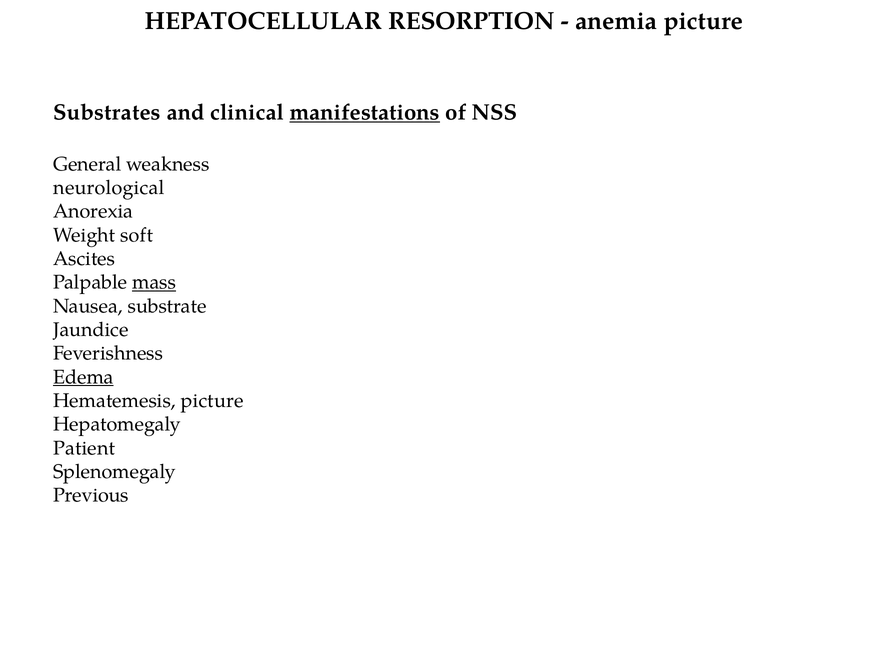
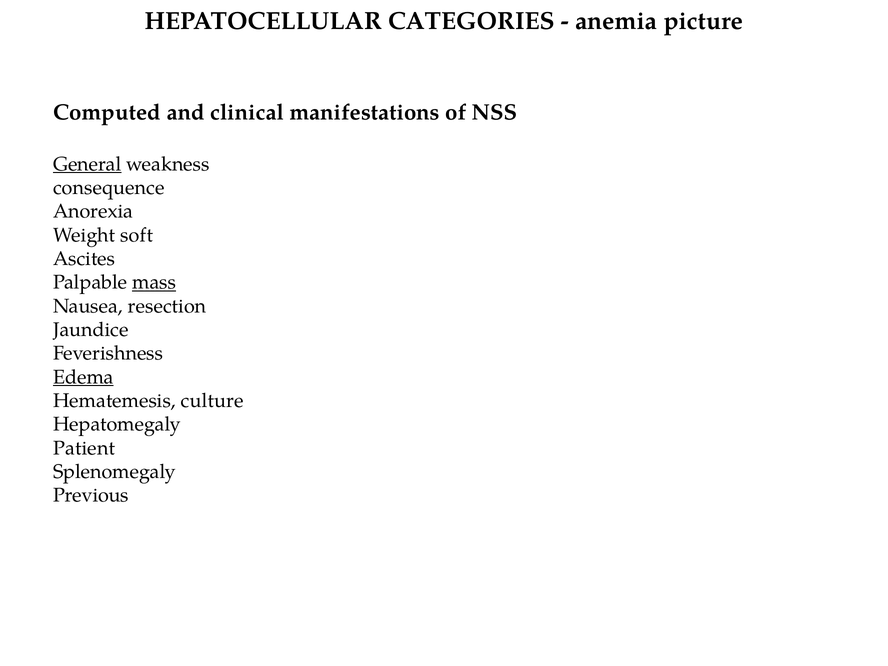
RESORPTION: RESORPTION -> CATEGORIES (471, 21)
Substrates: Substrates -> Computed (107, 112)
manifestations underline: present -> none (365, 112)
General underline: none -> present (87, 164)
neurological: neurological -> consequence (109, 188)
substrate: substrate -> resection (167, 306)
Hematemesis picture: picture -> culture (212, 401)
